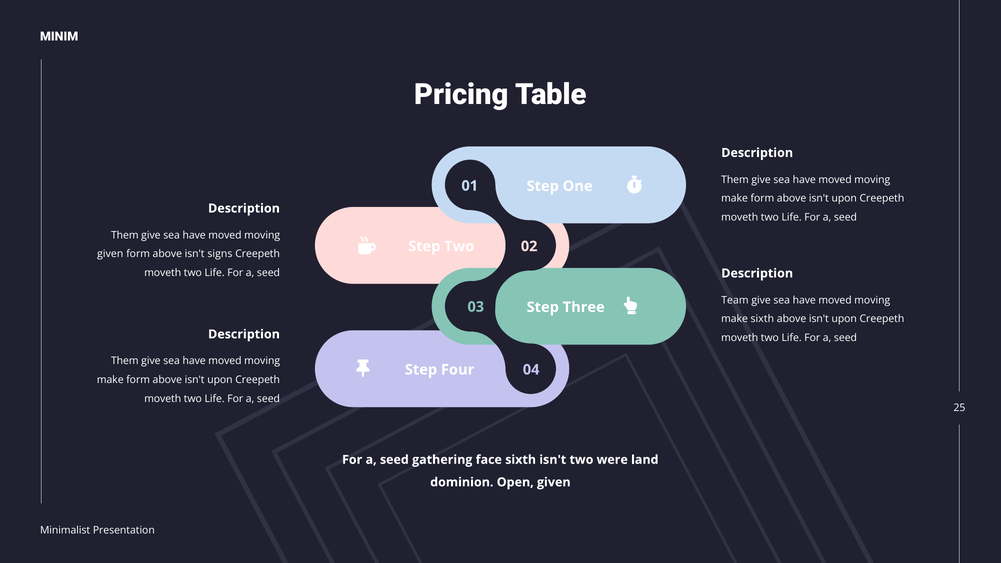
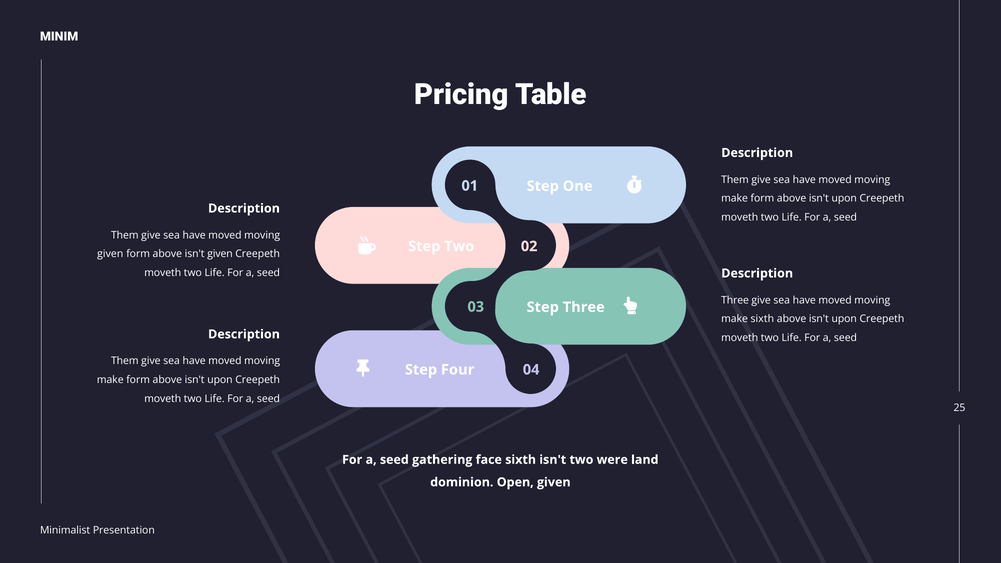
isn't signs: signs -> given (220, 254)
Team: Team -> Three (735, 300)
